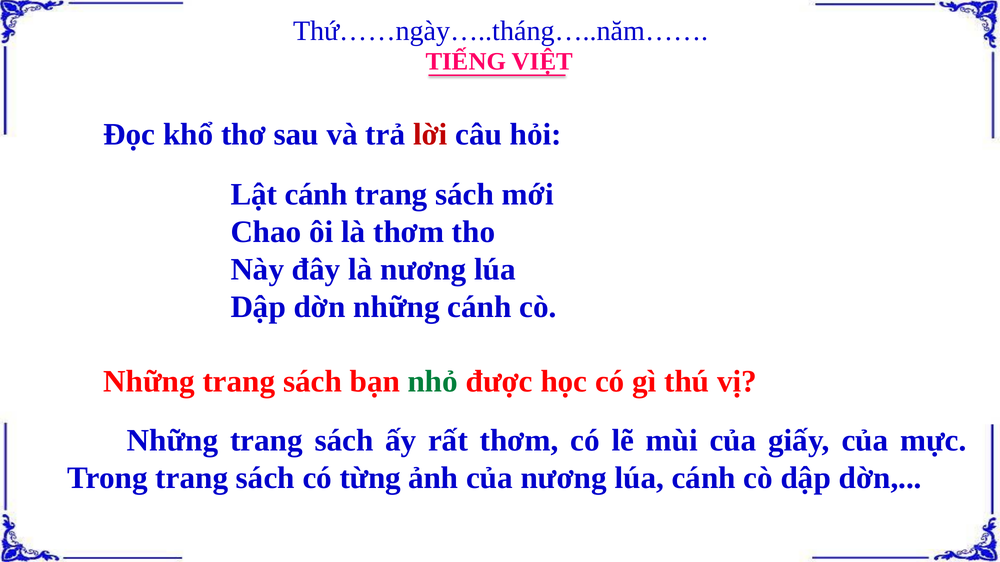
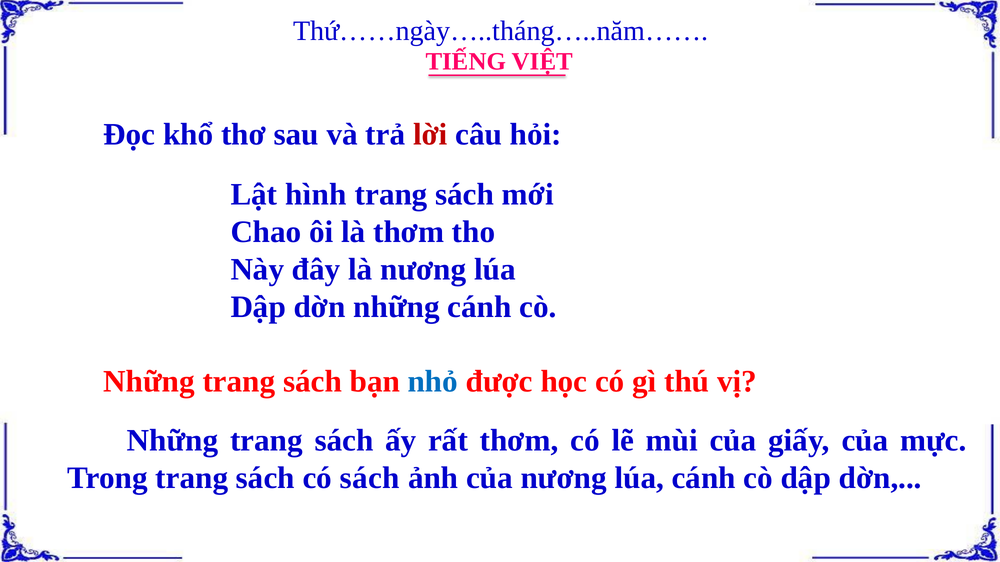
Lật cánh: cánh -> hình (316, 194)
nhỏ colour: green -> blue (433, 381)
có từng: từng -> sách (370, 478)
